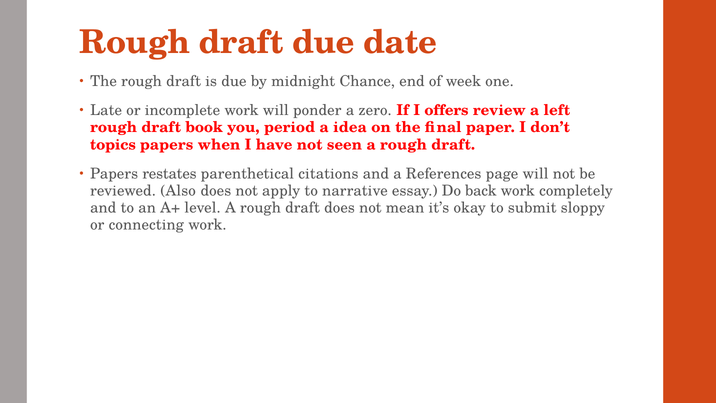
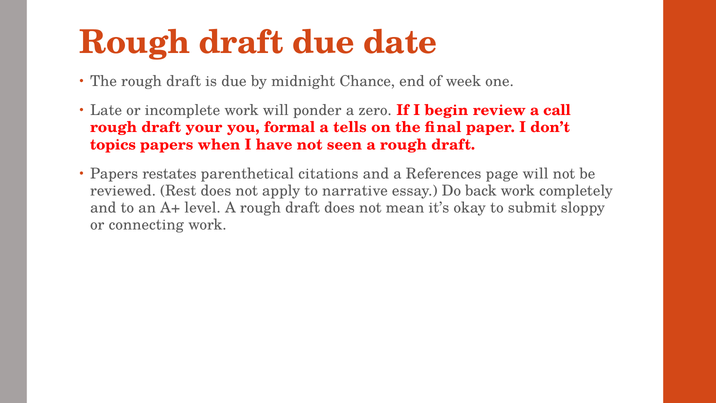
offers: offers -> begin (446, 110)
left: left -> call (557, 110)
book: book -> your (204, 127)
period: period -> formal (290, 127)
idea: idea -> tells (350, 127)
Also: Also -> Rest (178, 191)
